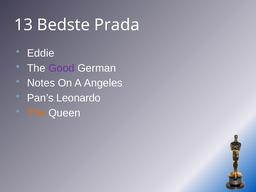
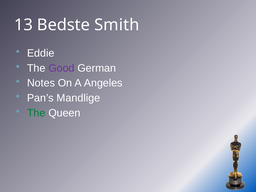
Prada: Prada -> Smith (117, 25)
Leonardo: Leonardo -> Mandlige (78, 98)
The colour: orange -> green (36, 113)
